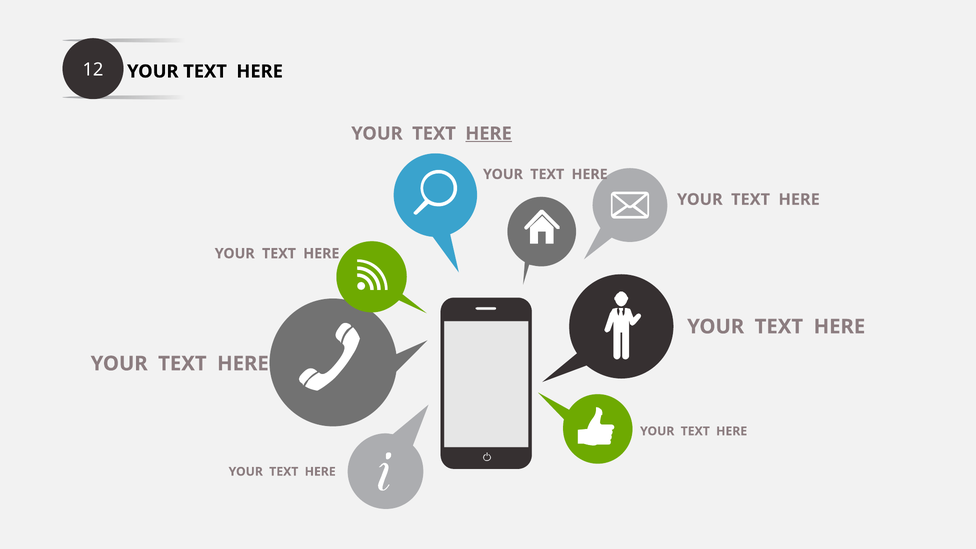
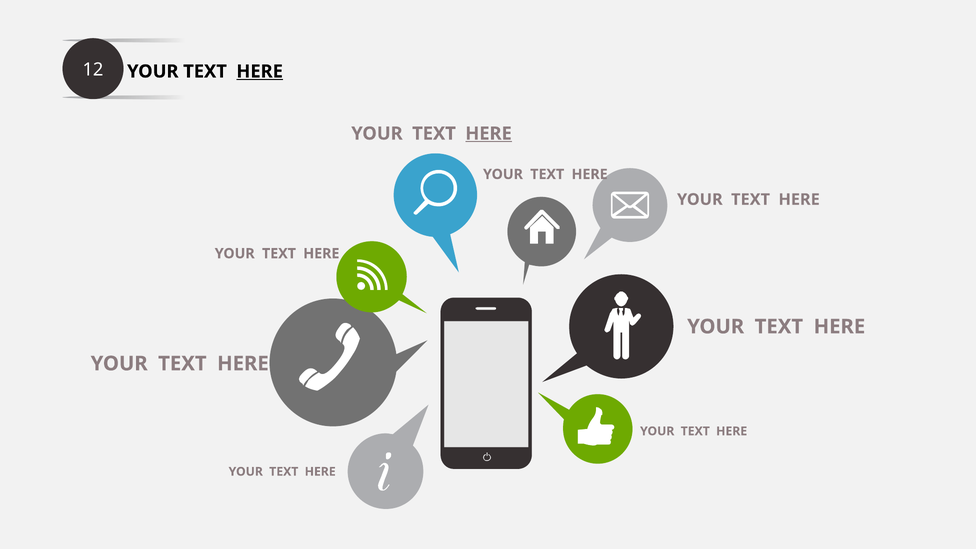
HERE underline: none -> present (260, 71)
